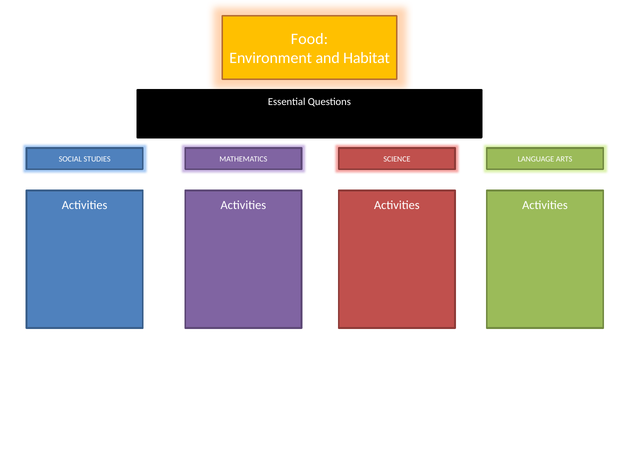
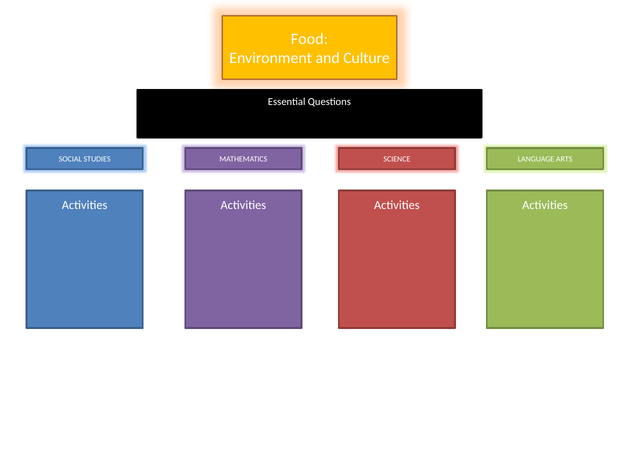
Habitat: Habitat -> Culture (367, 58)
